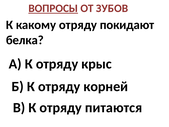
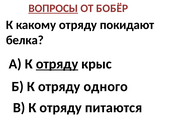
ЗУБОВ: ЗУБОВ -> БОБЁР (112, 8)
отряду underline: none -> present (57, 64)
корней: корней -> одного (106, 86)
